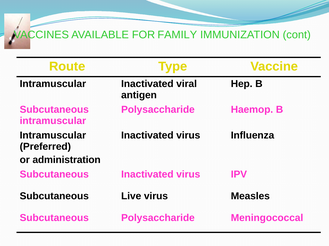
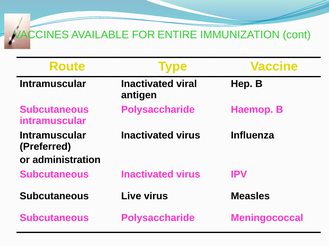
FAMILY: FAMILY -> ENTIRE (177, 35)
